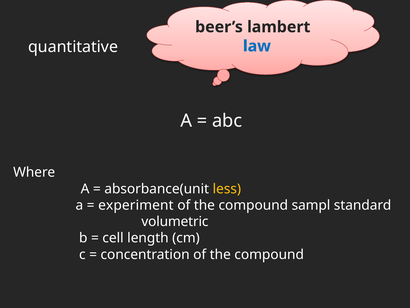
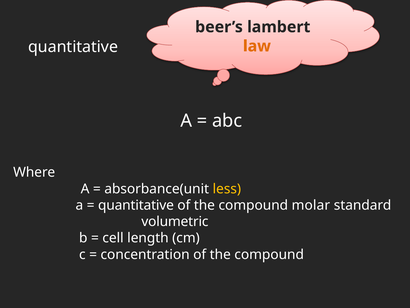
law colour: blue -> orange (257, 46)
experiment: experiment -> quantitative (136, 205)
sampl: sampl -> molar (311, 205)
